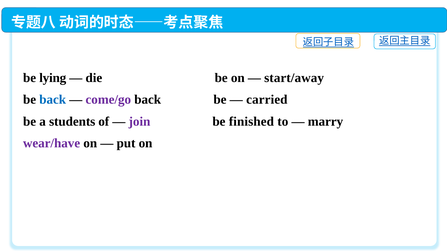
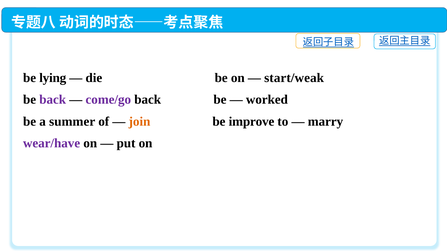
start/away: start/away -> start/weak (294, 78)
back colour: blue -> purple (53, 100)
carried: carried -> worked (267, 100)
students: students -> summer (72, 122)
join colour: purple -> orange (140, 122)
finished: finished -> improve (252, 122)
